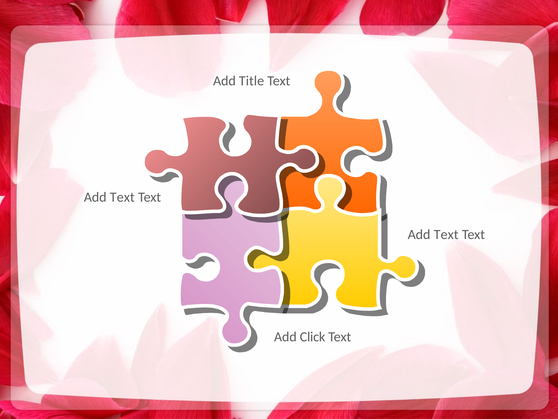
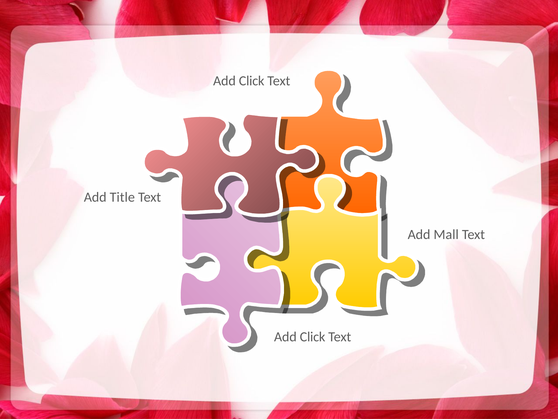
Title: Title -> Click (252, 81)
Text: Text -> Title (122, 197)
Text: Text -> Mall (446, 234)
